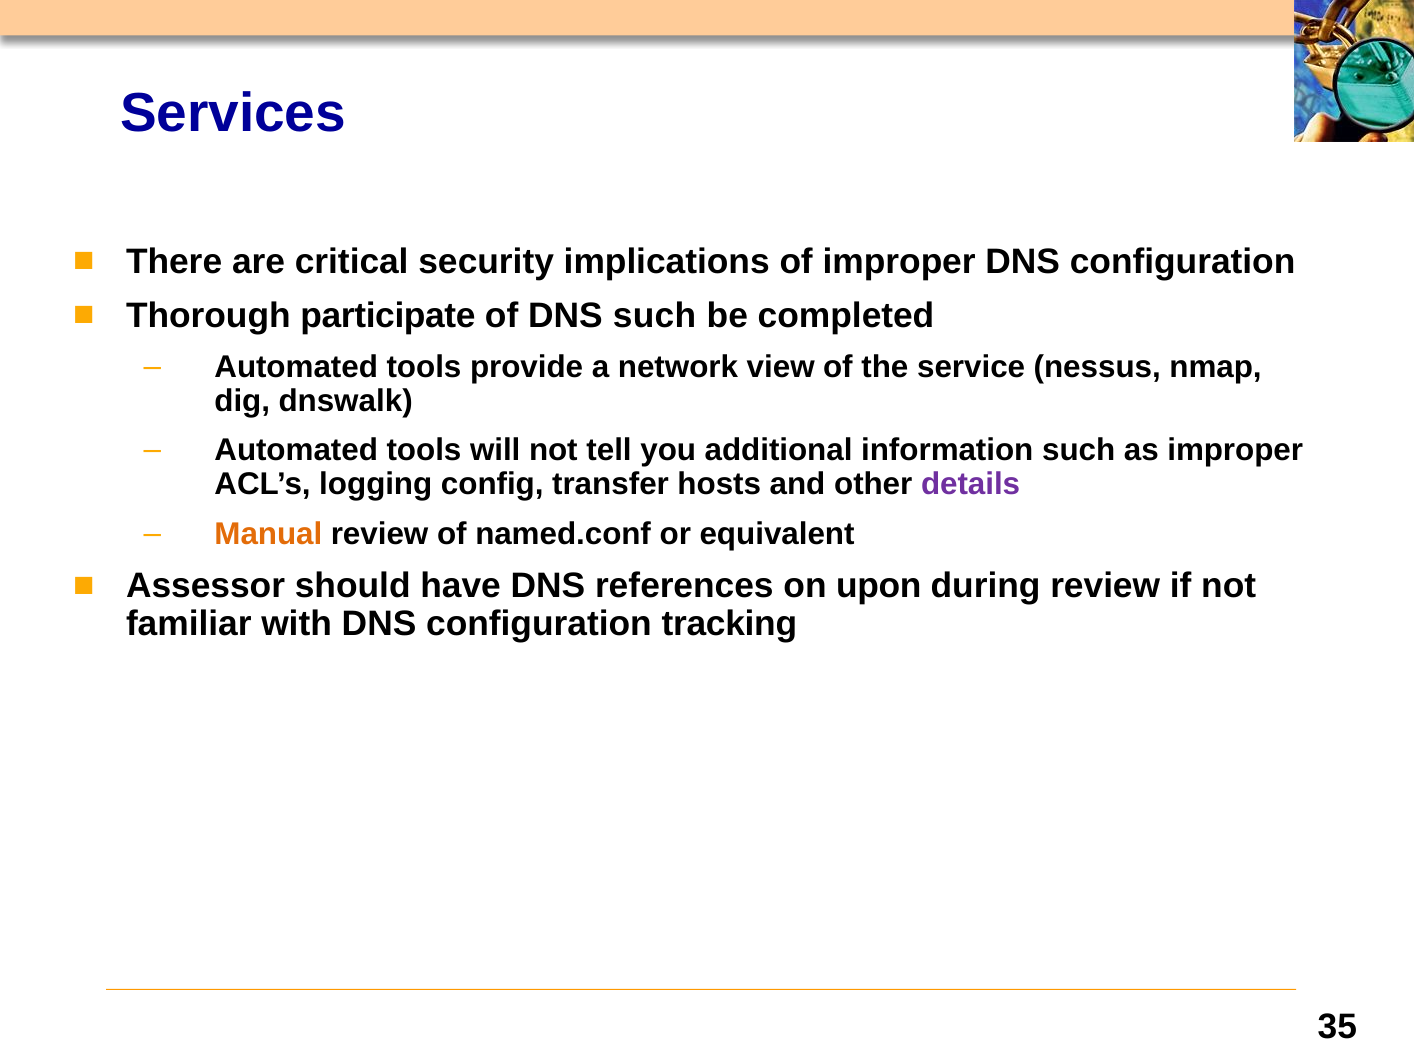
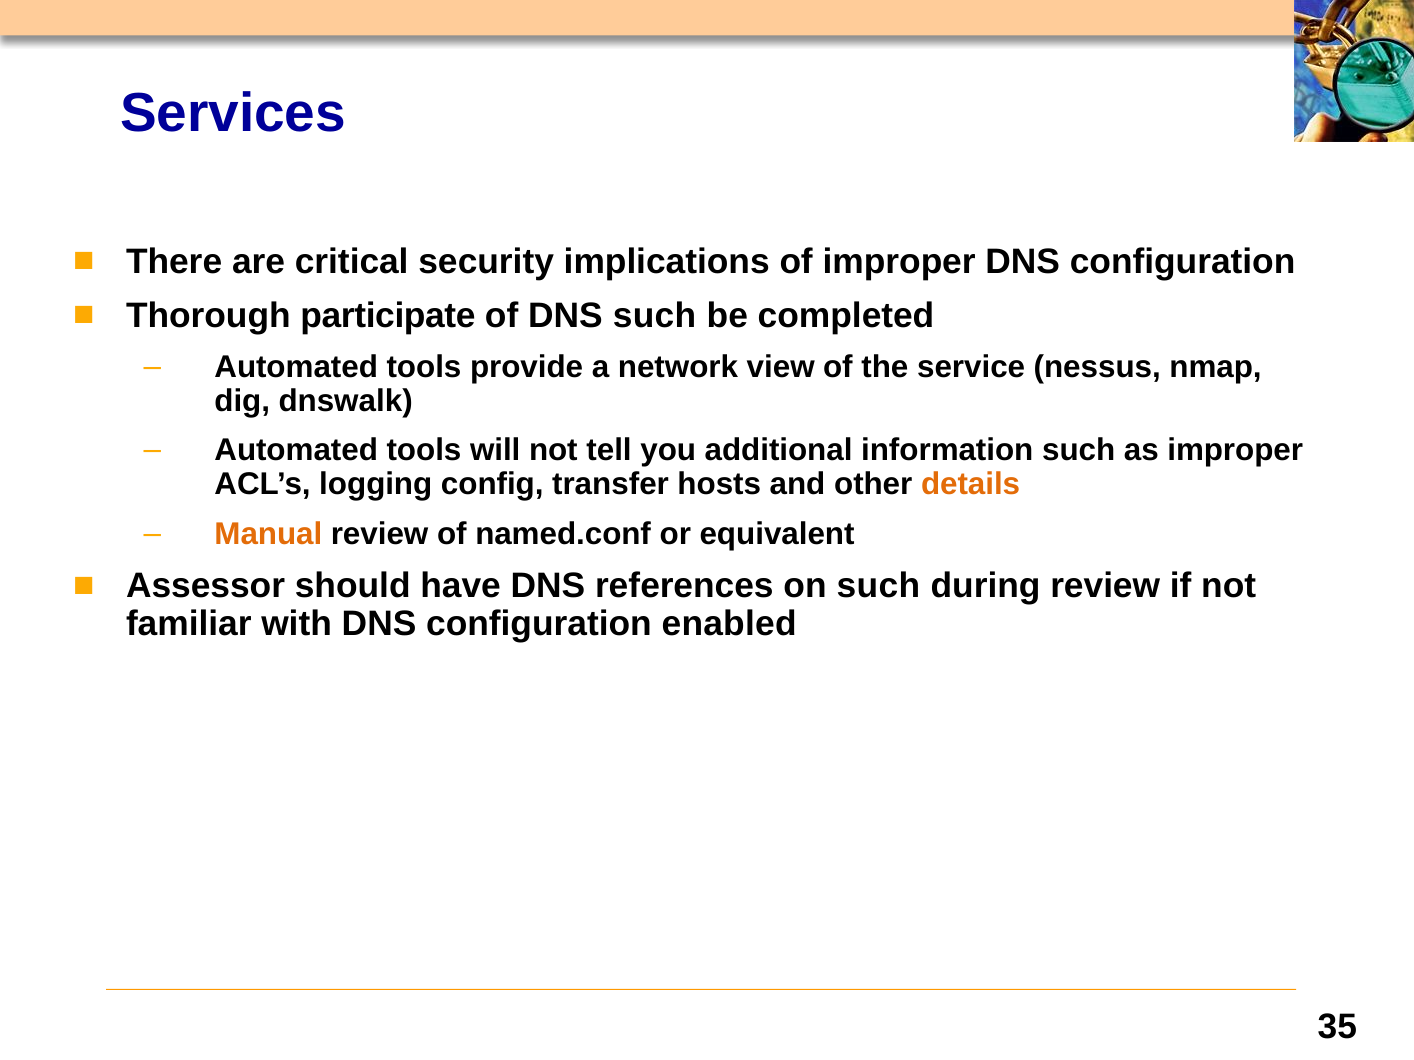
details colour: purple -> orange (971, 485)
on upon: upon -> such (878, 586)
tracking: tracking -> enabled (729, 624)
